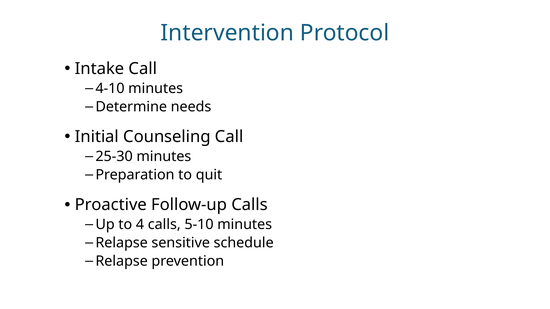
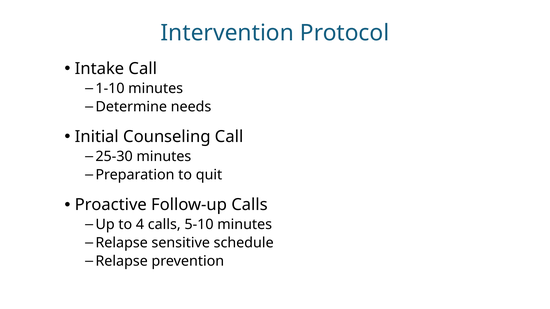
4-10: 4-10 -> 1-10 (110, 88)
